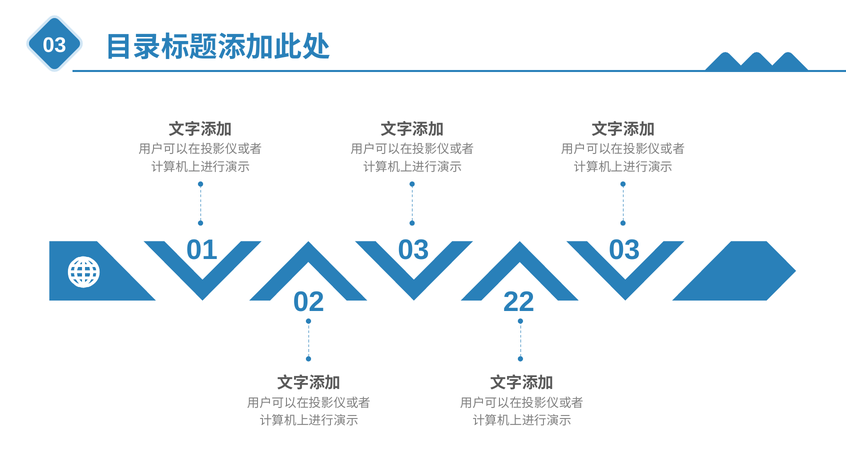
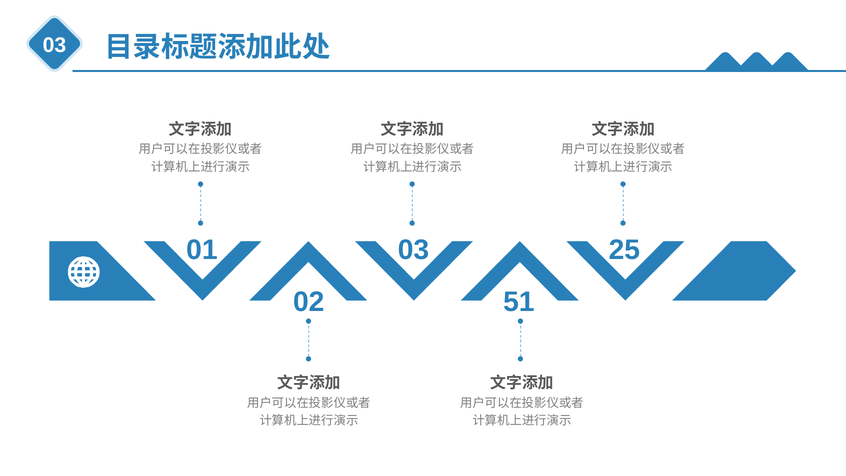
03 03: 03 -> 25 (624, 250)
22: 22 -> 51 (519, 302)
